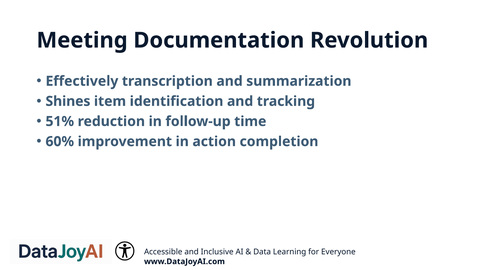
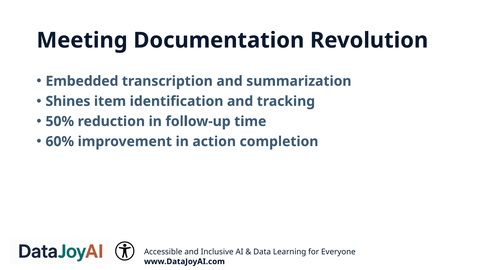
Effectively: Effectively -> Embedded (82, 81)
51%: 51% -> 50% (60, 121)
